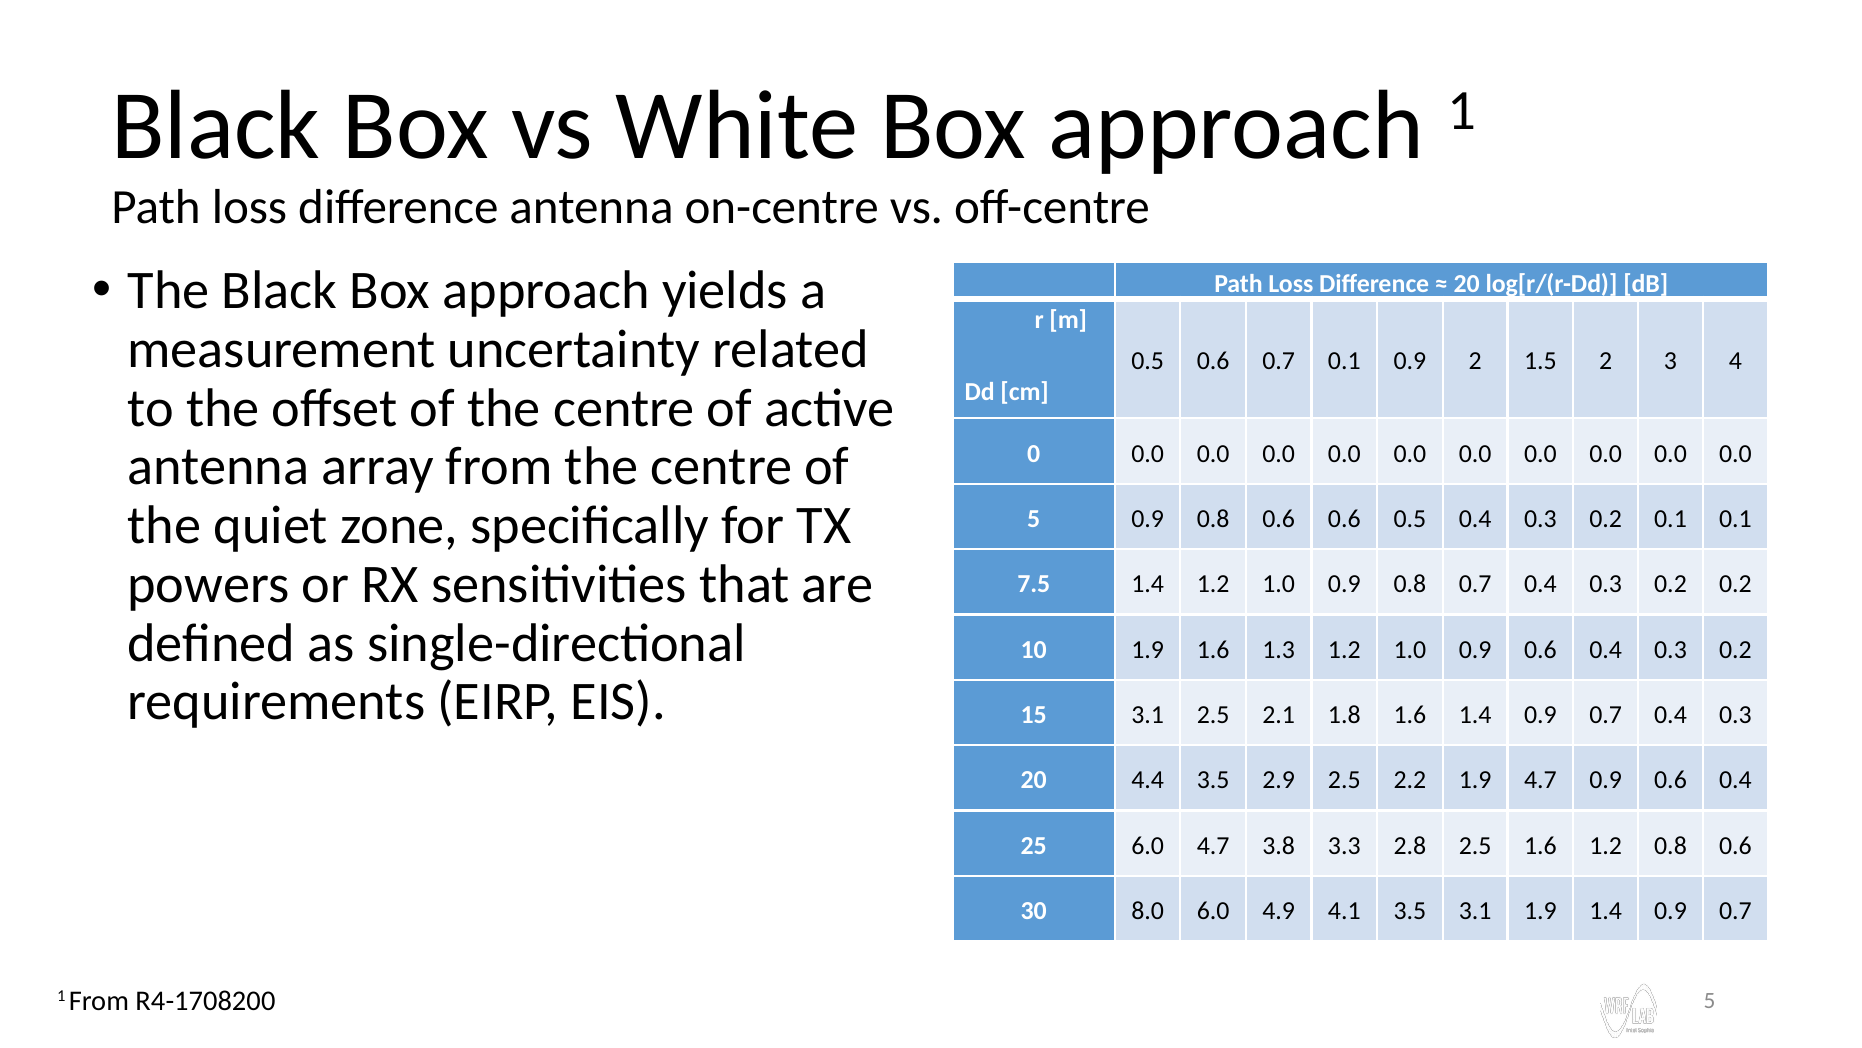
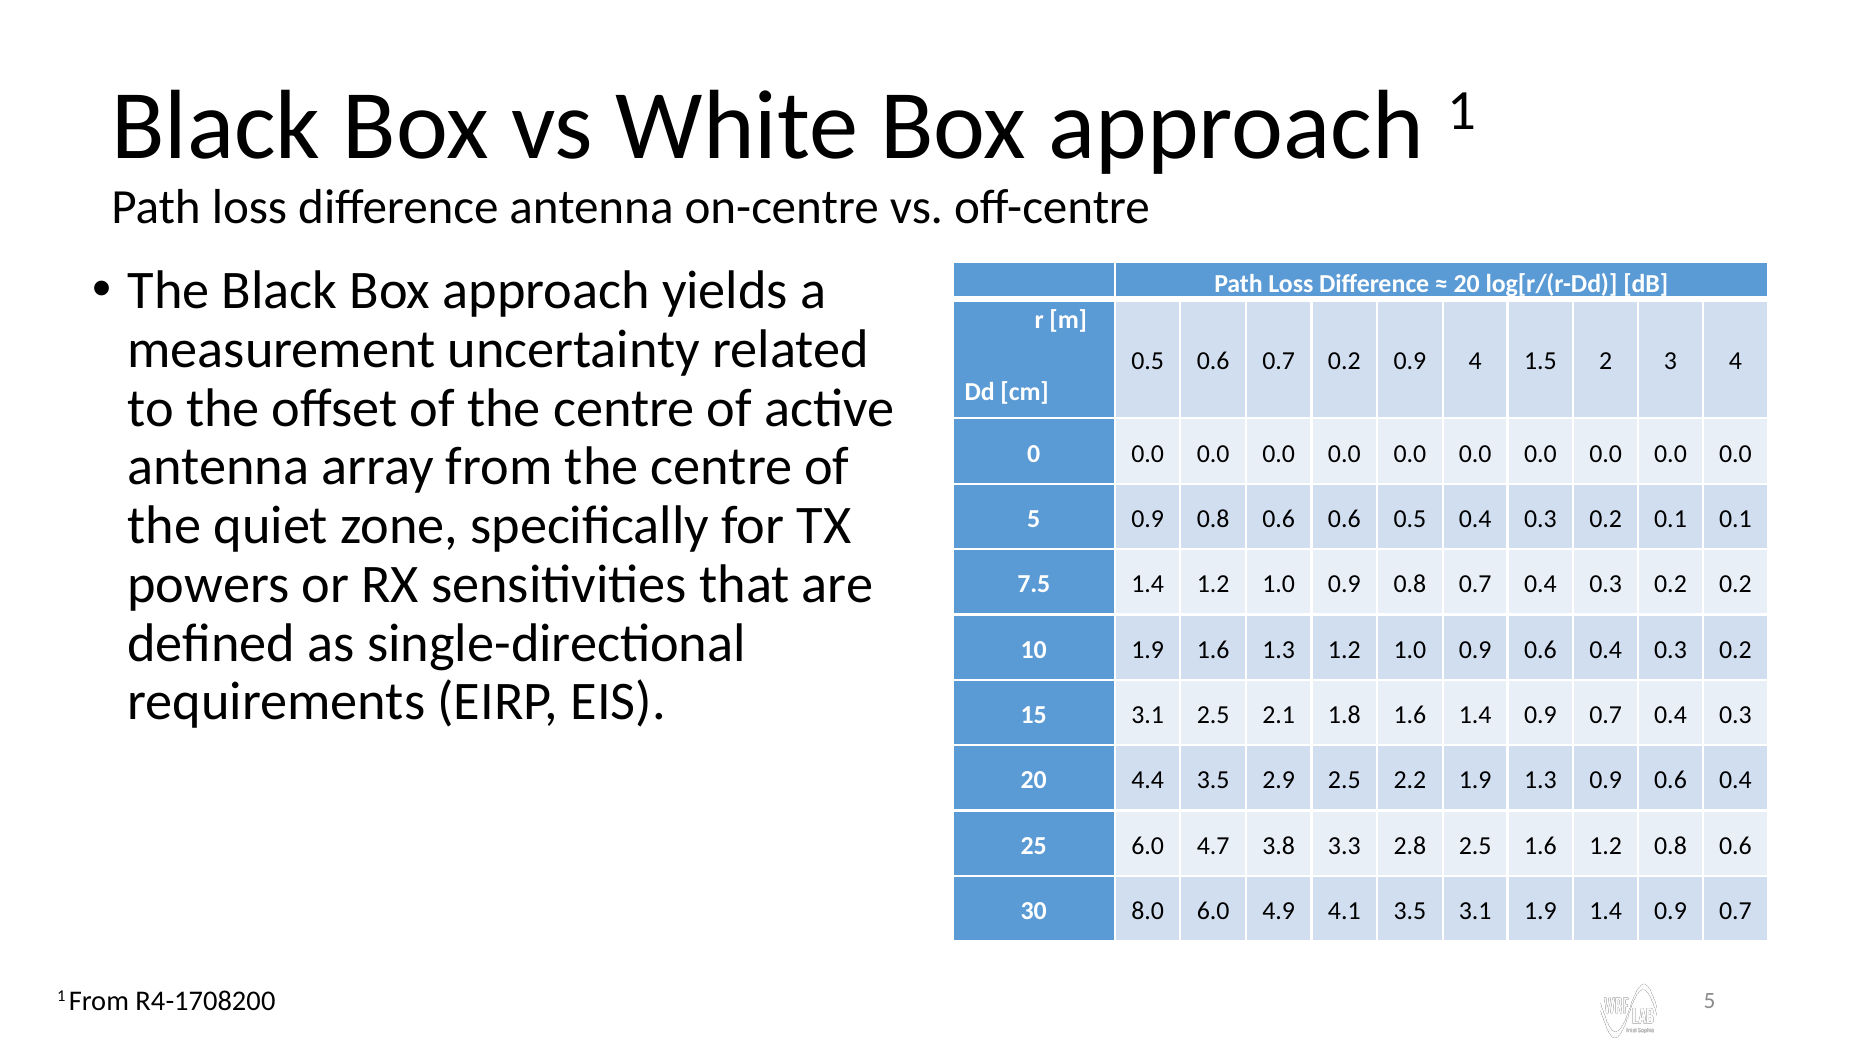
0.7 0.1: 0.1 -> 0.2 (1344, 361)
0.9 2: 2 -> 4 (1475, 361)
1.9 4.7: 4.7 -> 1.3 (1540, 780)
